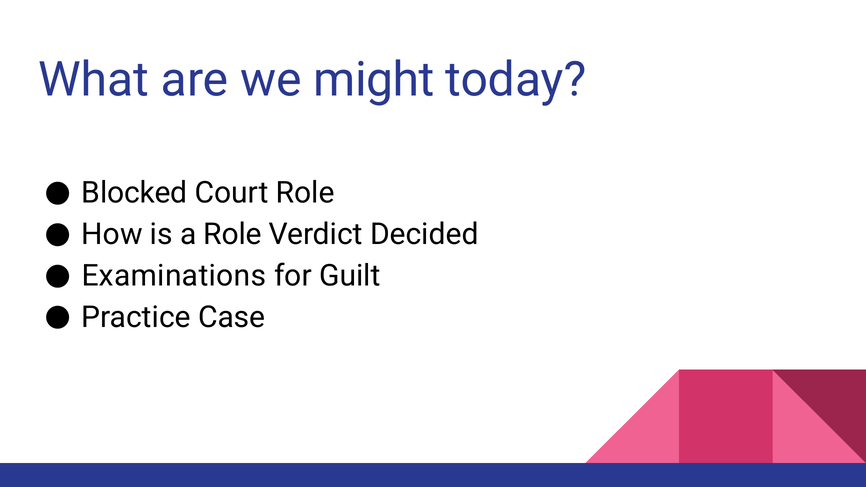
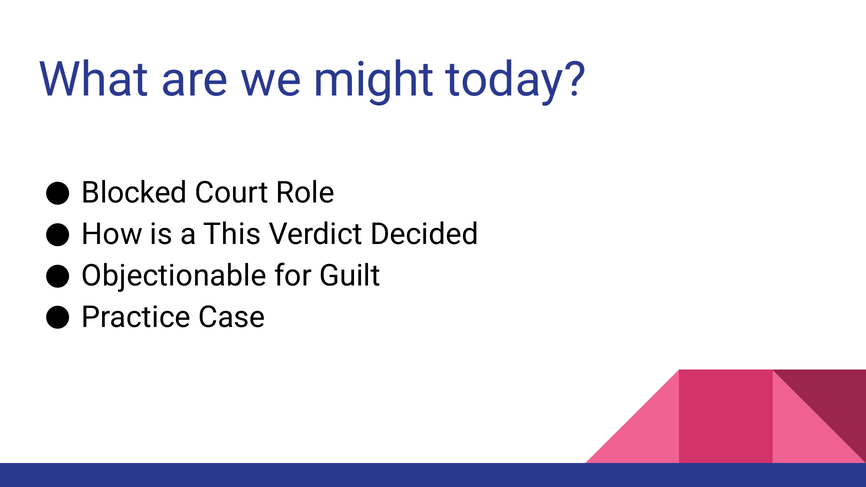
a Role: Role -> This (232, 235)
Examinations: Examinations -> Objectionable (174, 276)
